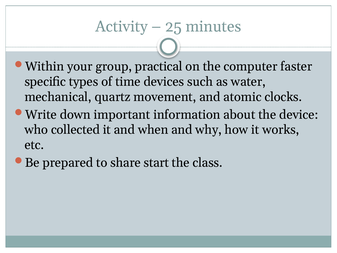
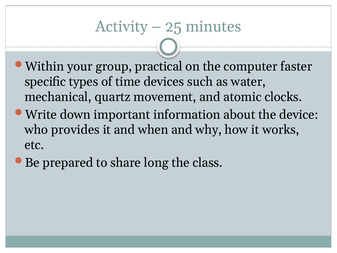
collected: collected -> provides (75, 130)
start: start -> long (156, 163)
